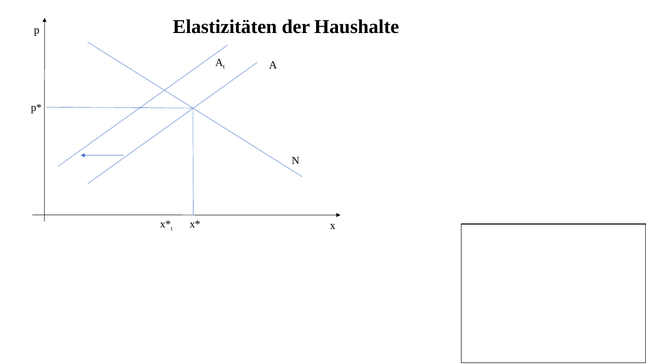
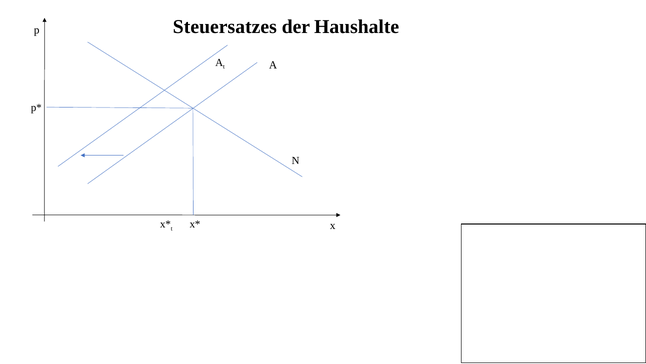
Elastizitäten: Elastizitäten -> Steuersatzes (225, 27)
